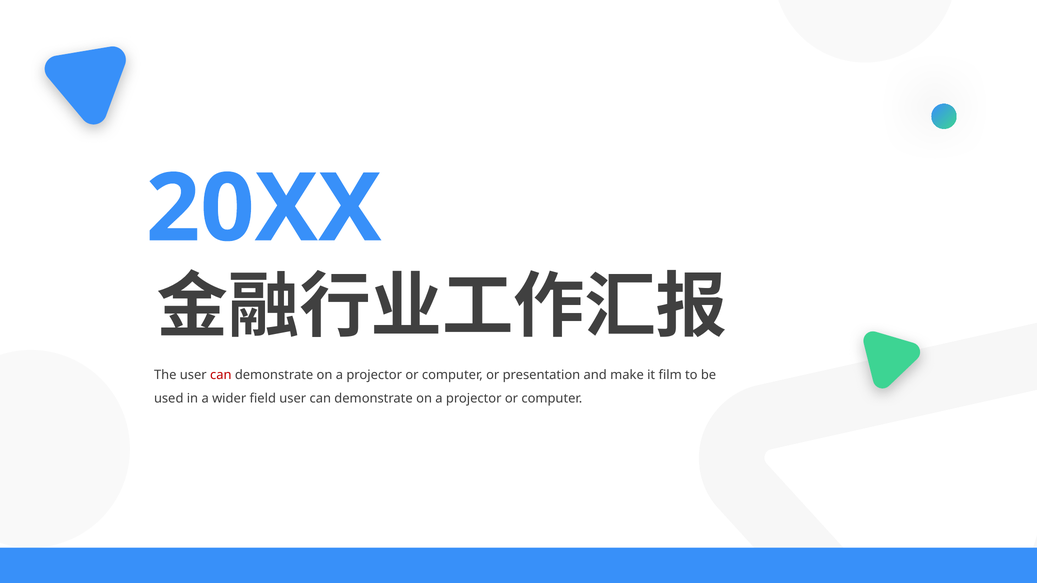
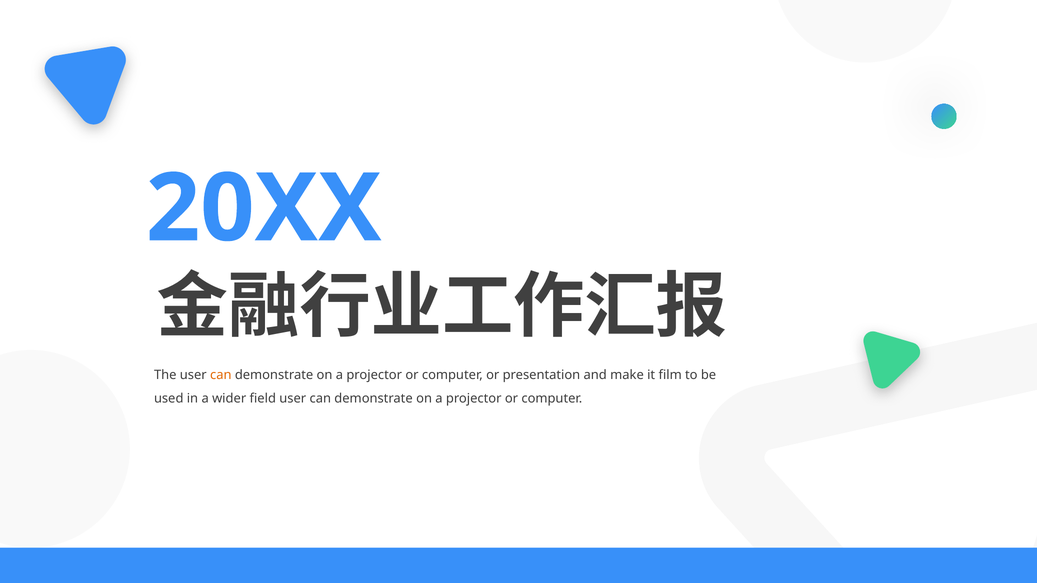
can colour: red -> orange (221, 375)
